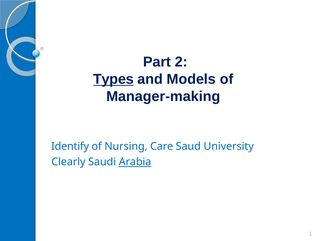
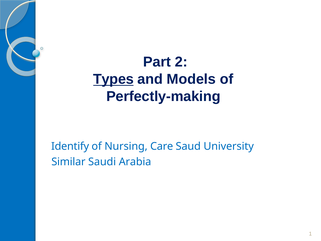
Manager-making: Manager-making -> Perfectly-making (163, 96)
Clearly: Clearly -> Similar (68, 162)
Arabia underline: present -> none (135, 162)
